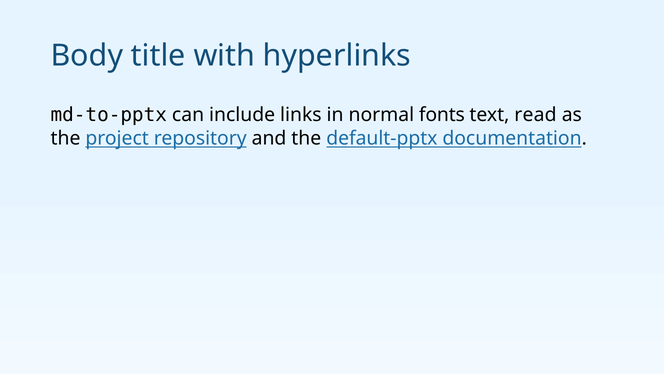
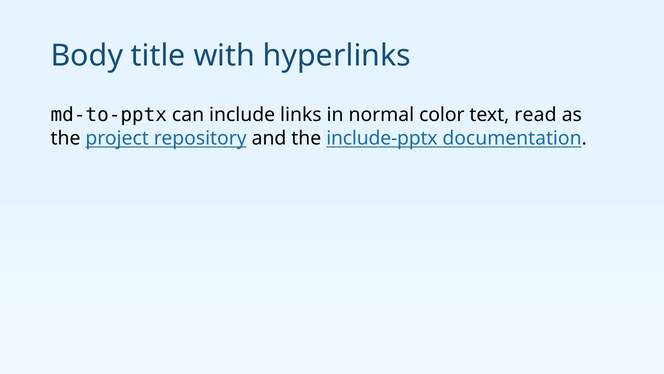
fonts: fonts -> color (442, 115)
default-pptx: default-pptx -> include-pptx (382, 138)
